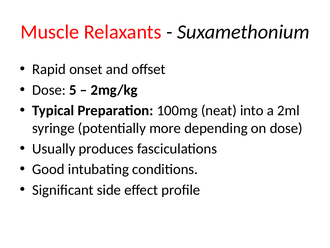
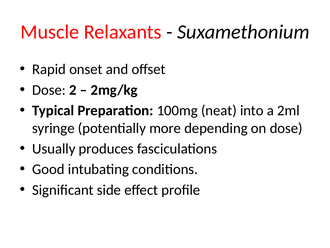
5: 5 -> 2 (73, 90)
